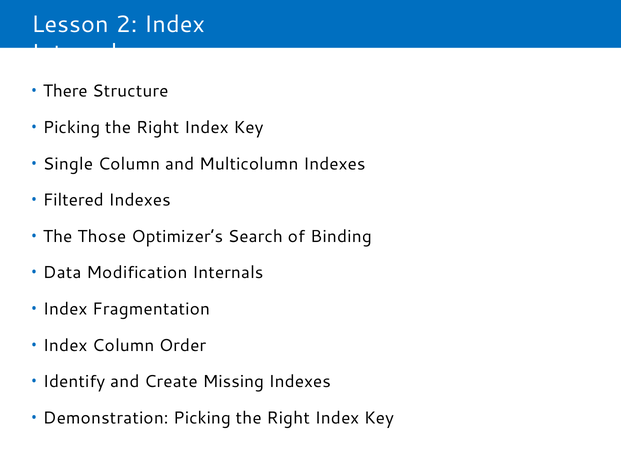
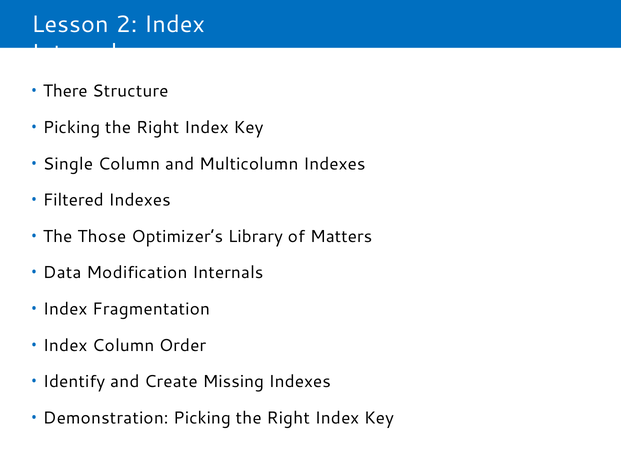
Search: Search -> Library (255, 236)
Binding: Binding -> Matters (341, 236)
